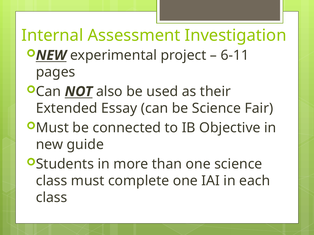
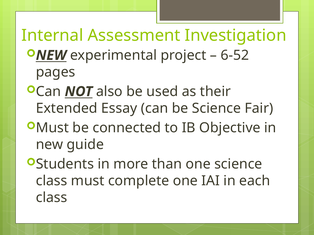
6-11: 6-11 -> 6-52 (235, 55)
